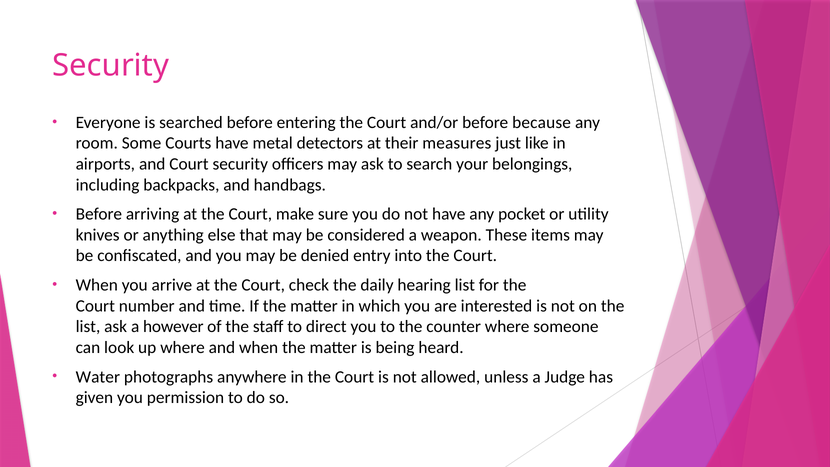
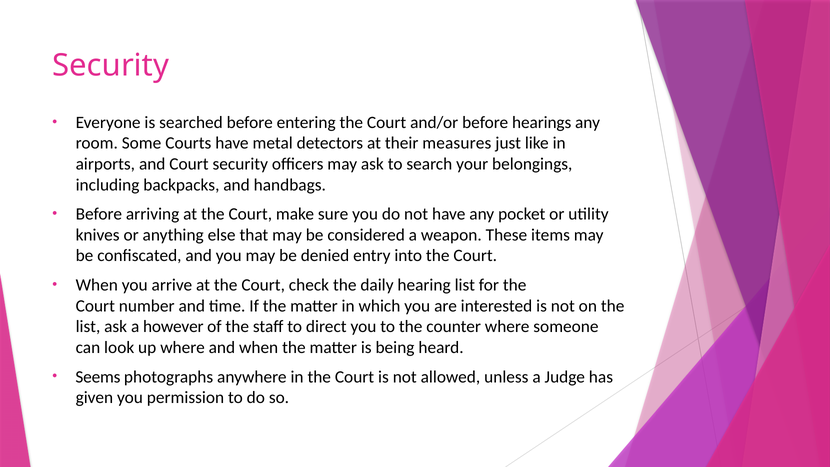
because: because -> hearings (542, 122)
Water: Water -> Seems (98, 377)
